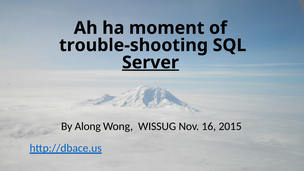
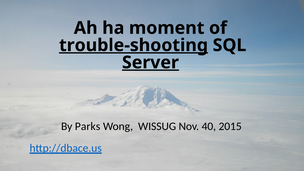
trouble-shooting underline: none -> present (134, 45)
Along: Along -> Parks (88, 126)
16: 16 -> 40 (209, 126)
